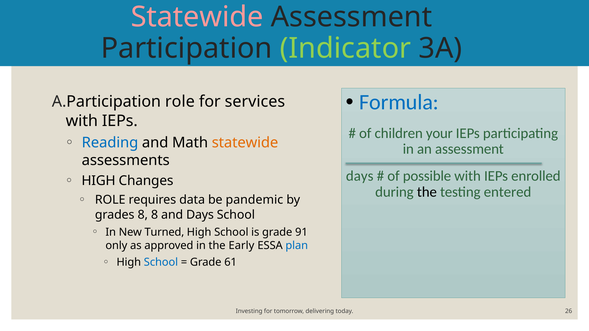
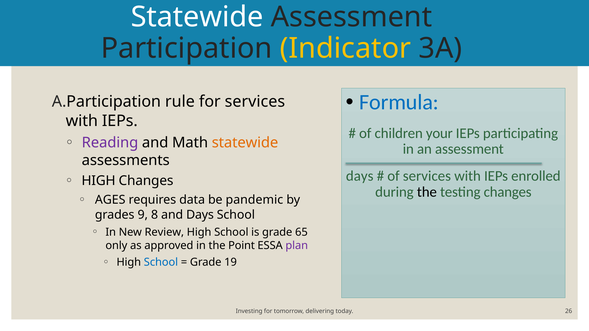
Statewide colour: pink -> white (197, 17)
Indicator colour: light green -> yellow (345, 48)
role: role -> rule (180, 102)
Reading colour: blue -> purple (110, 143)
of possible: possible -> services (427, 176)
testing entered: entered -> changes (508, 192)
ROLE: ROLE -> AGES (110, 200)
grades 8: 8 -> 9 (143, 215)
Turned: Turned -> Review (164, 232)
91: 91 -> 65 (301, 232)
Early: Early -> Point (242, 246)
plan colour: blue -> purple (297, 246)
61: 61 -> 19 (231, 263)
